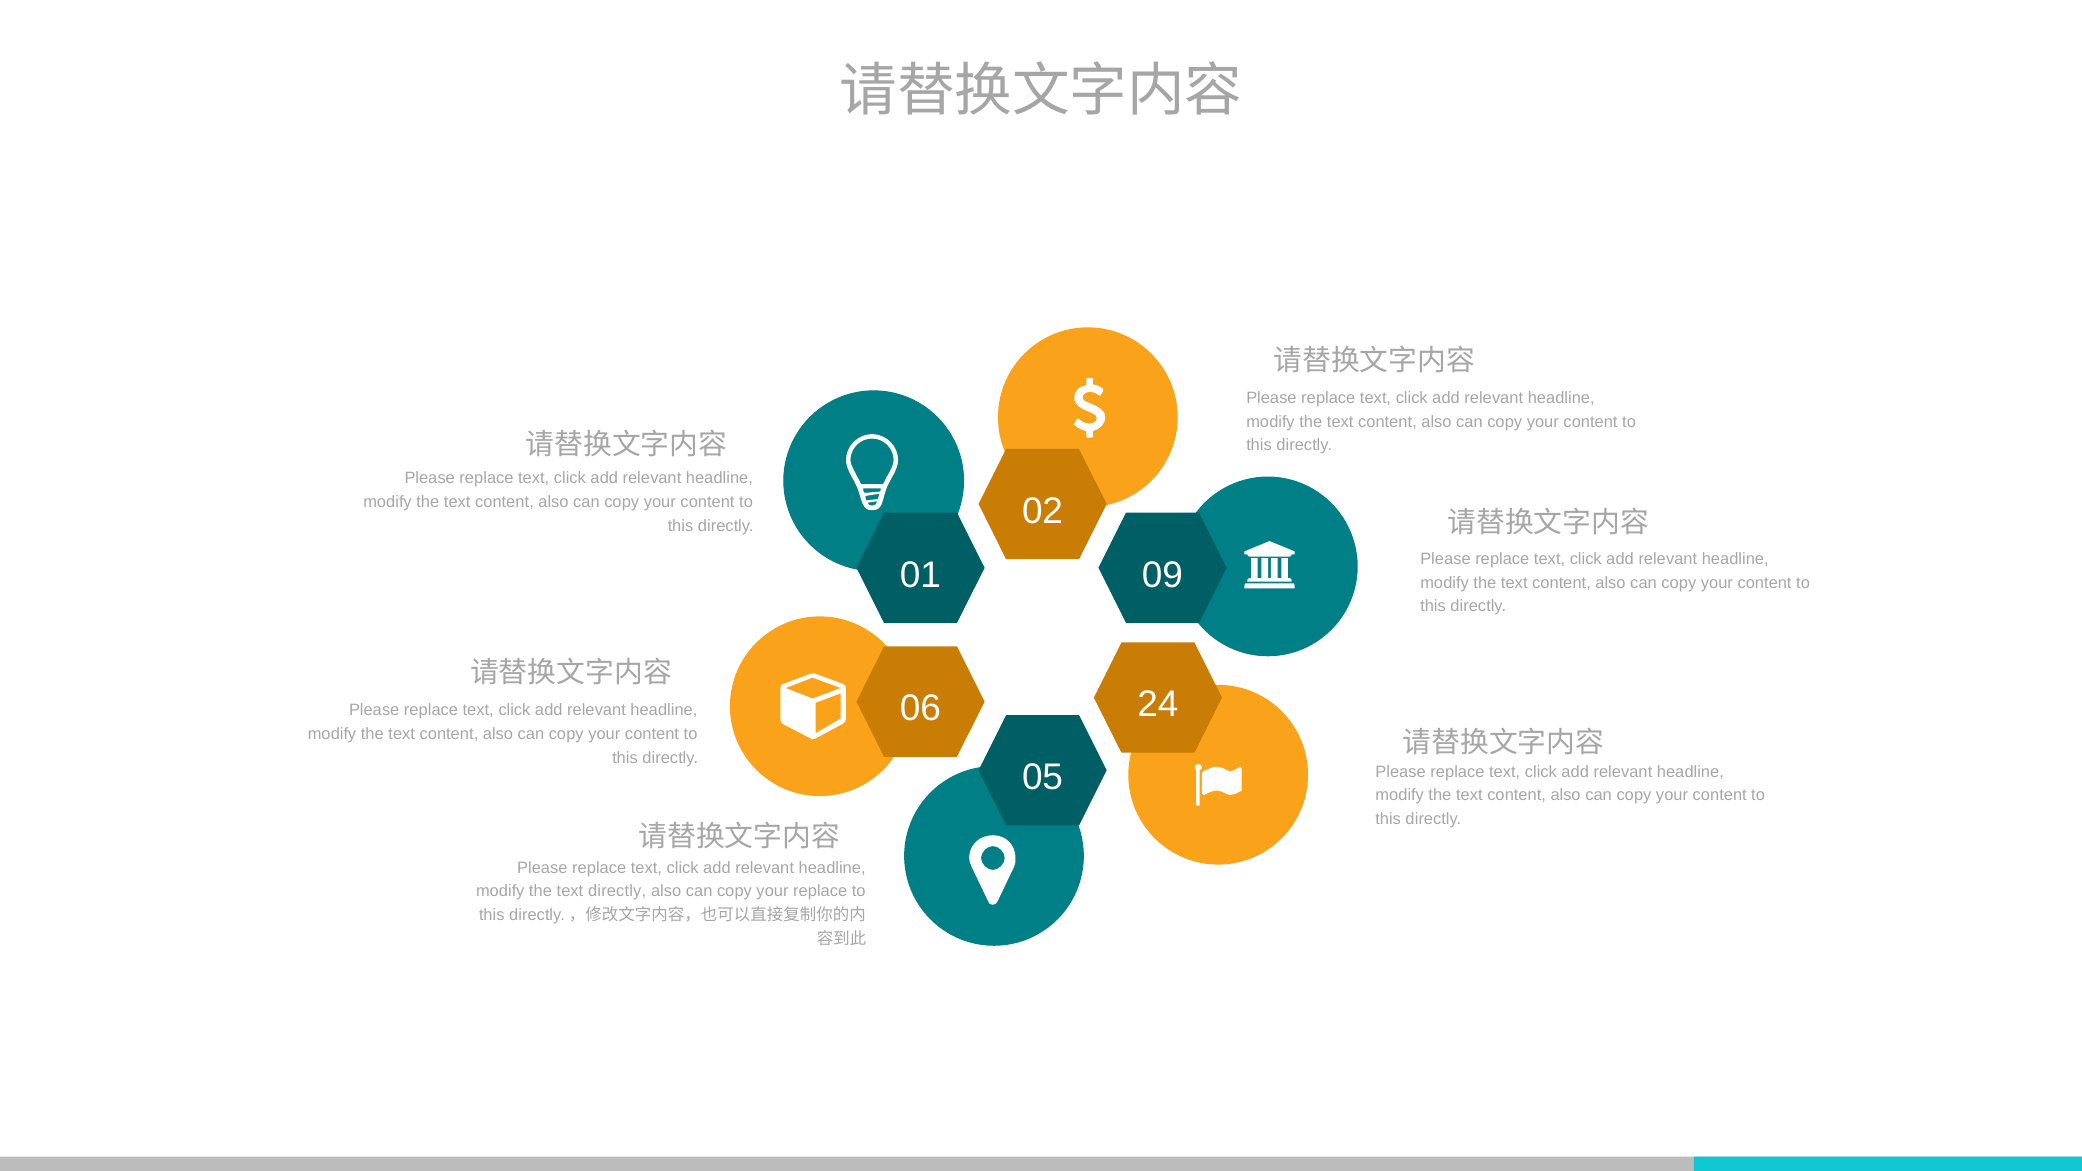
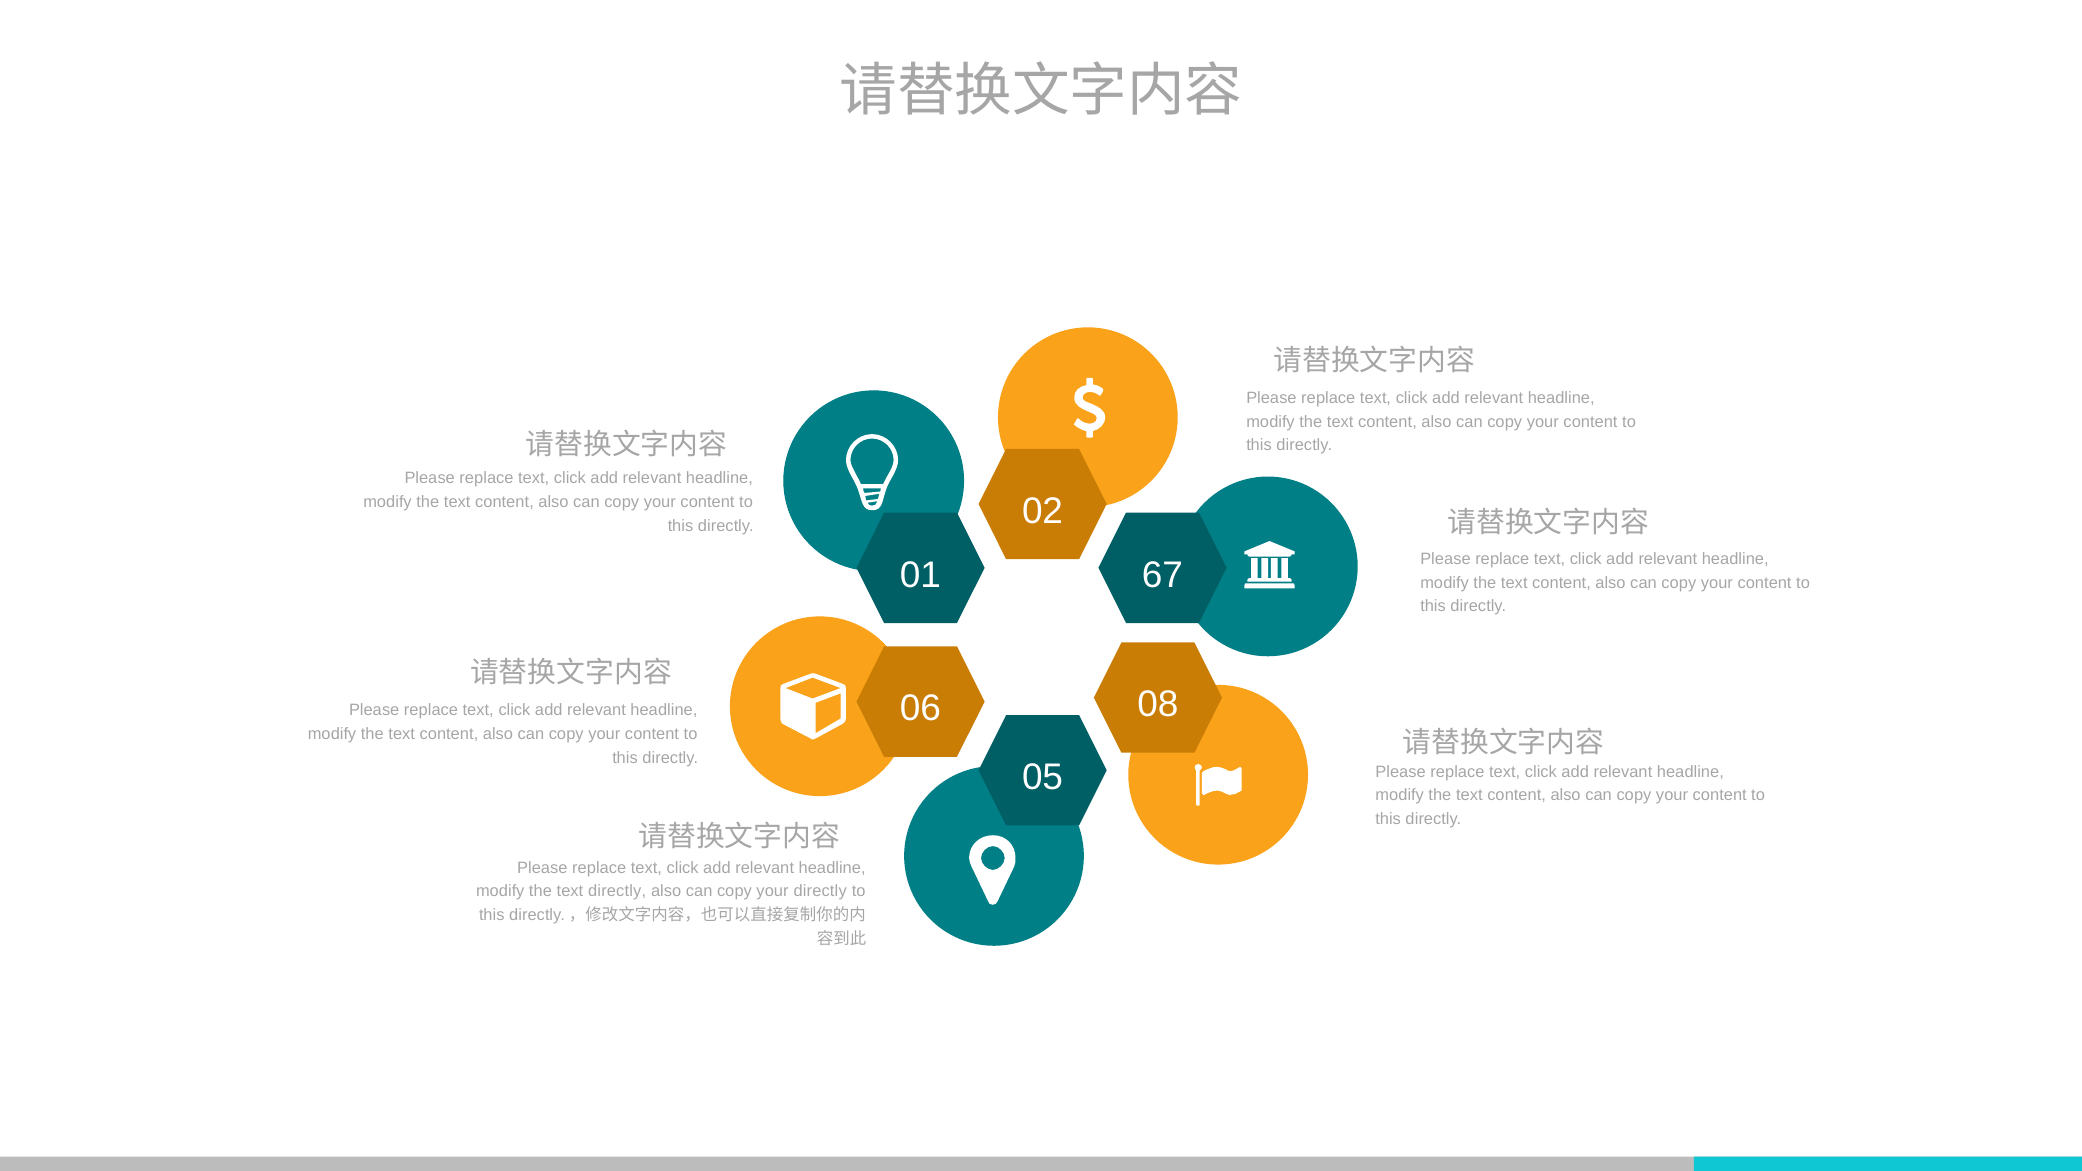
09: 09 -> 67 (1162, 575)
24: 24 -> 08 (1158, 705)
your replace: replace -> directly (820, 892)
